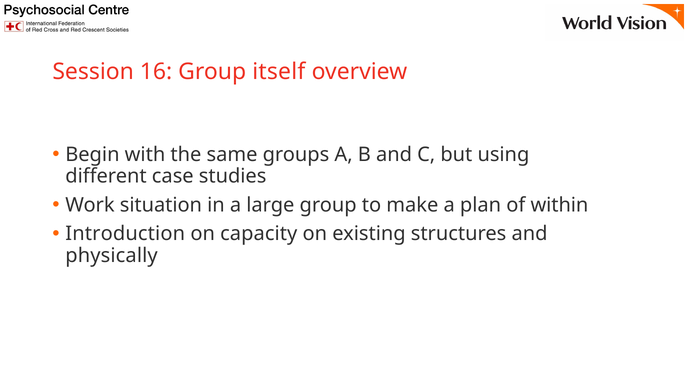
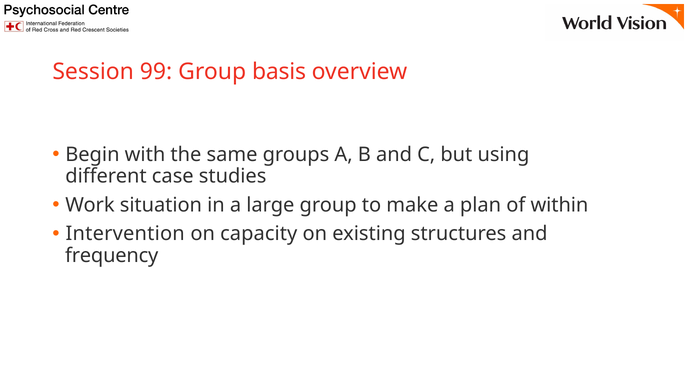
16: 16 -> 99 (156, 72)
itself: itself -> basis (279, 72)
Introduction: Introduction -> Intervention (125, 234)
physically: physically -> frequency (112, 255)
